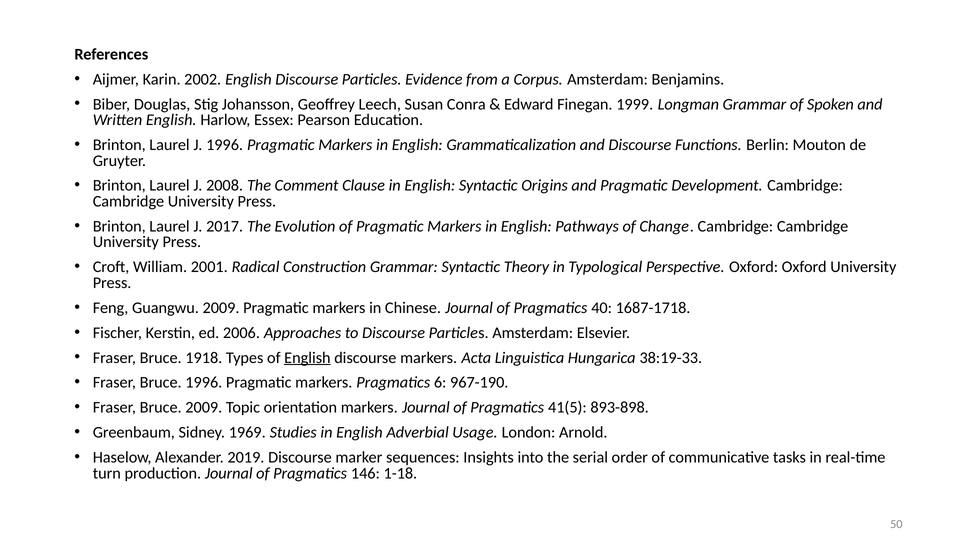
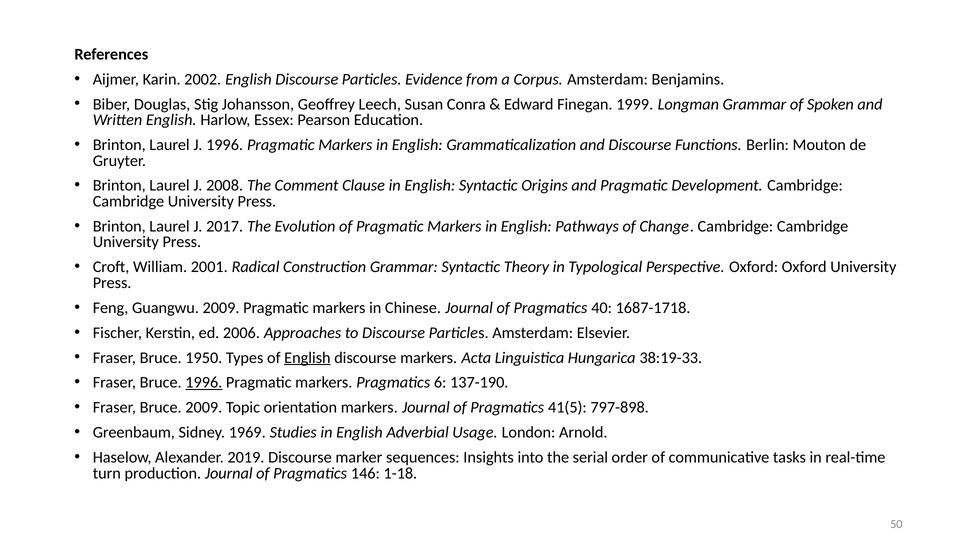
1918: 1918 -> 1950 (204, 358)
1996 underline: none -> present (204, 383)
967-190: 967-190 -> 137-190 (479, 383)
893-898: 893-898 -> 797-898 (620, 408)
